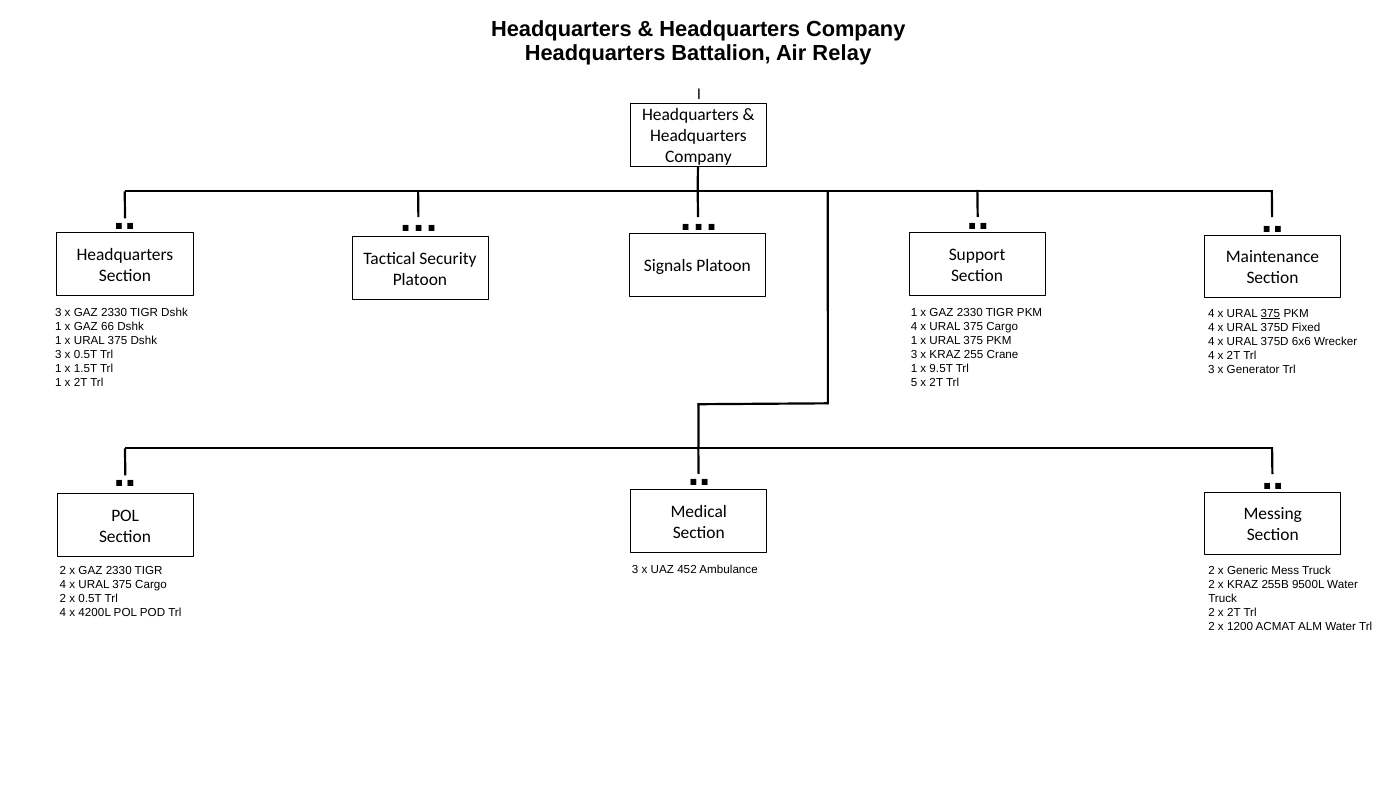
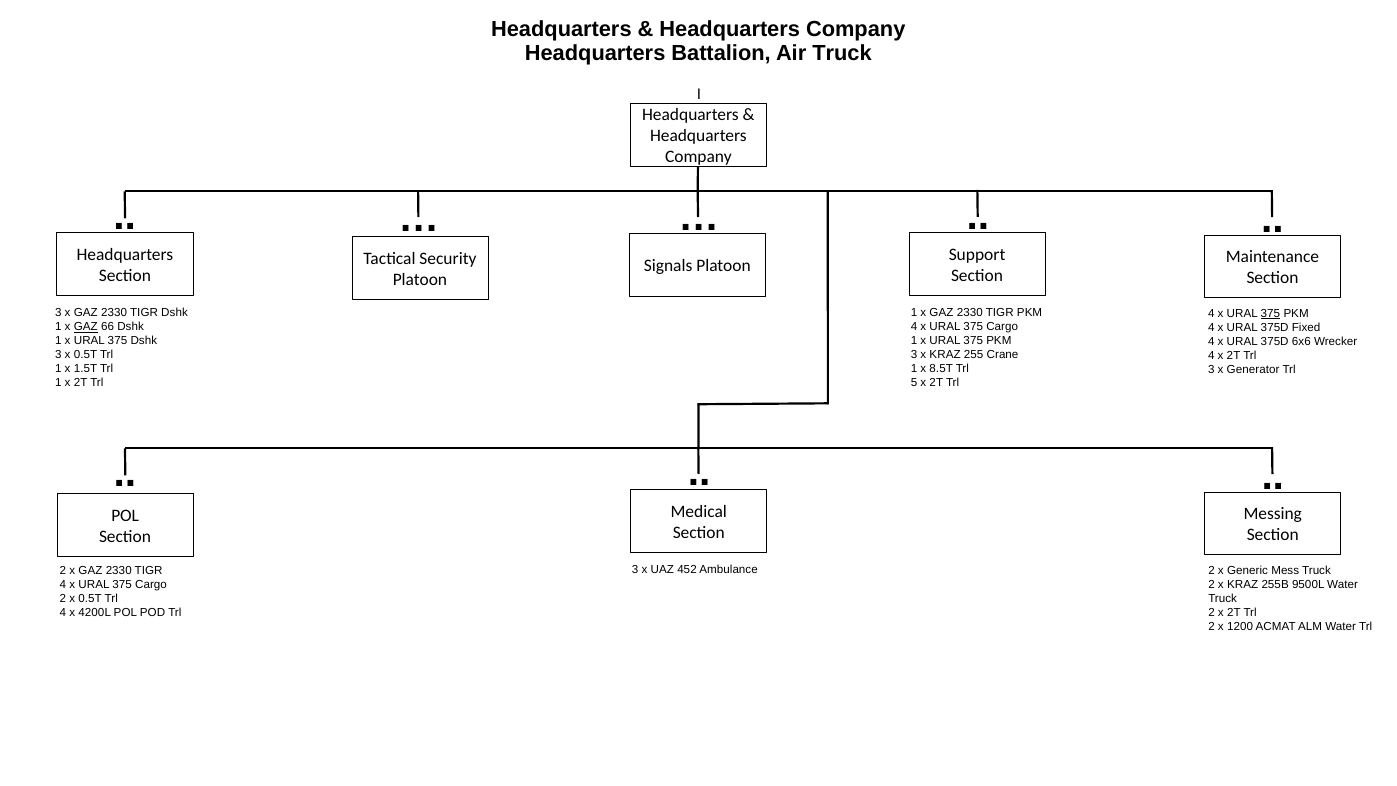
Air Relay: Relay -> Truck (842, 53)
GAZ underline: none -> present (86, 327)
9.5T: 9.5T -> 8.5T (941, 368)
